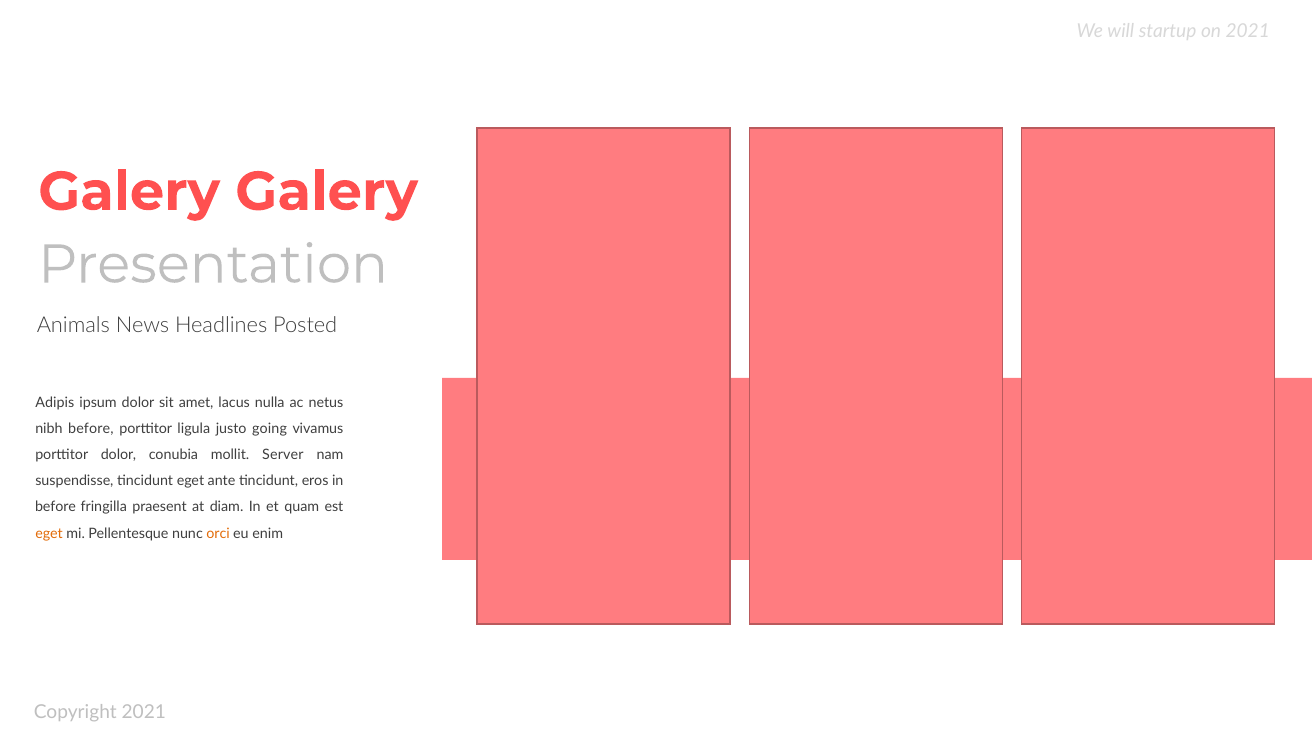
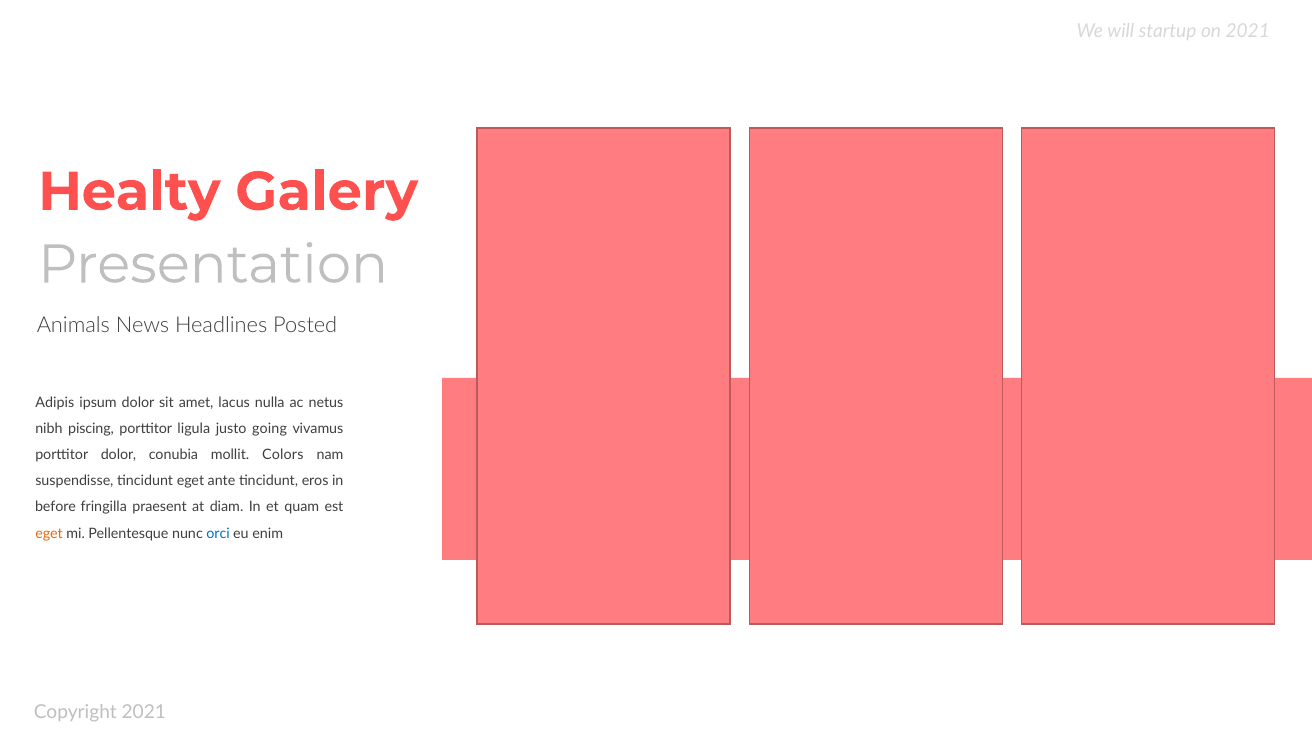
Galery: Galery -> Healty (129, 192)
nibh before: before -> piscing (91, 429)
Server: Server -> Colors (283, 455)
orci colour: orange -> blue (218, 533)
